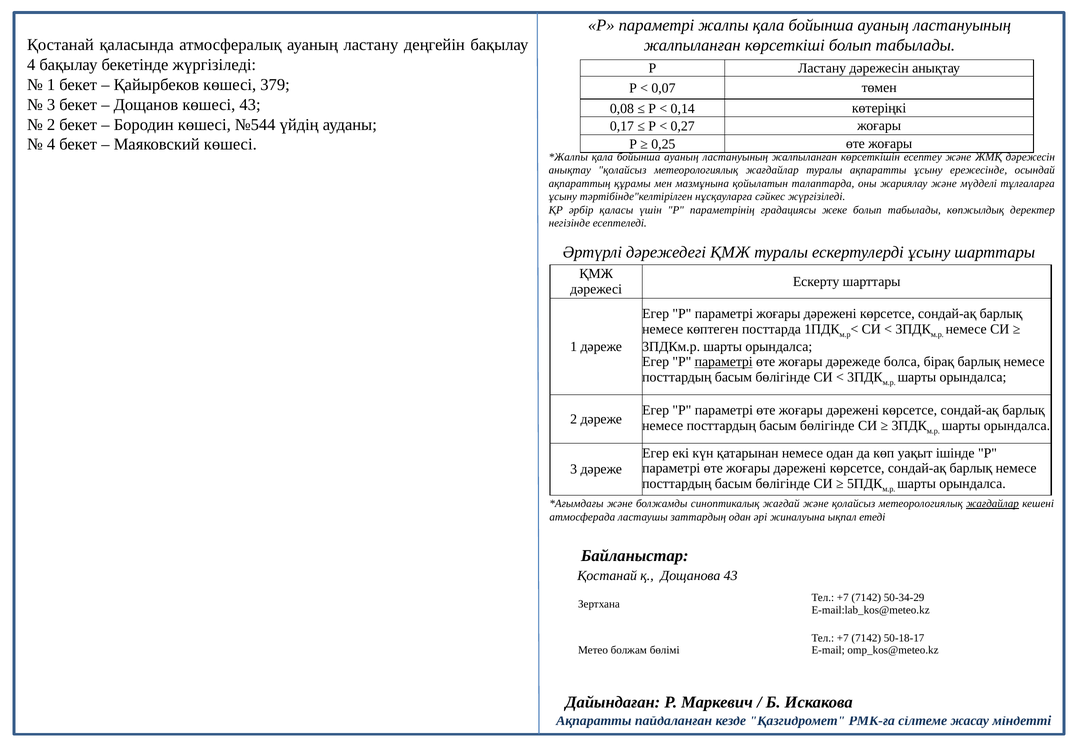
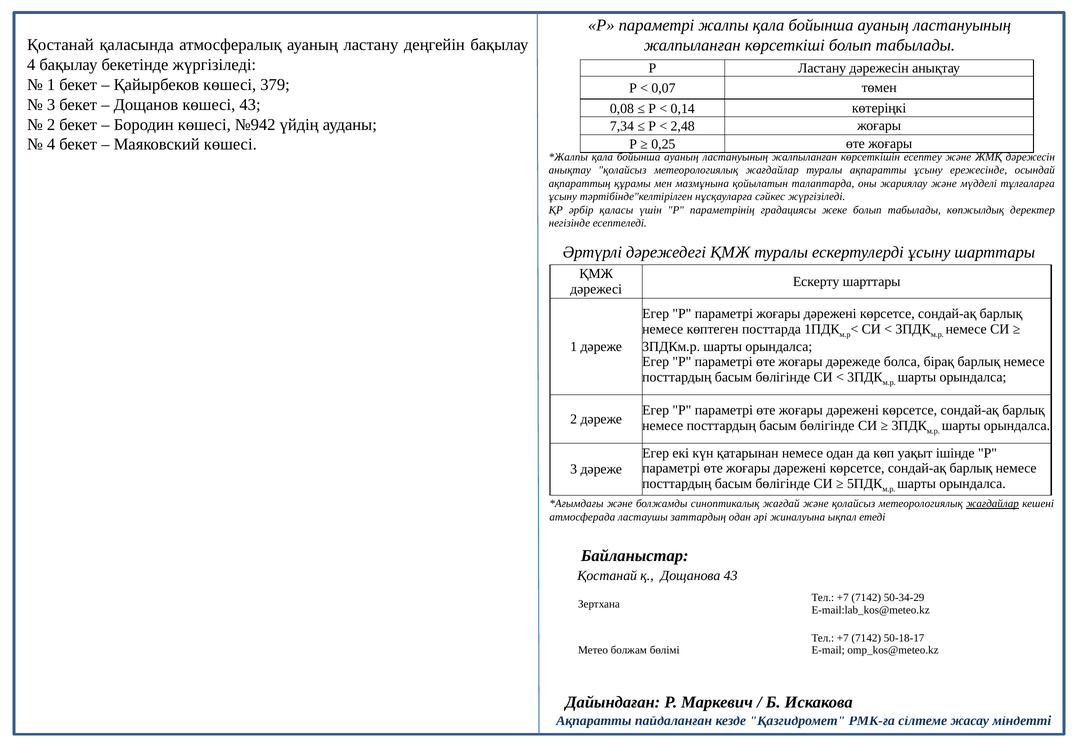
№544: №544 -> №942 (255, 124)
0,17: 0,17 -> 7,34 (622, 126)
0,27: 0,27 -> 2,48 (683, 126)
параметрі underline: present -> none (724, 361)
